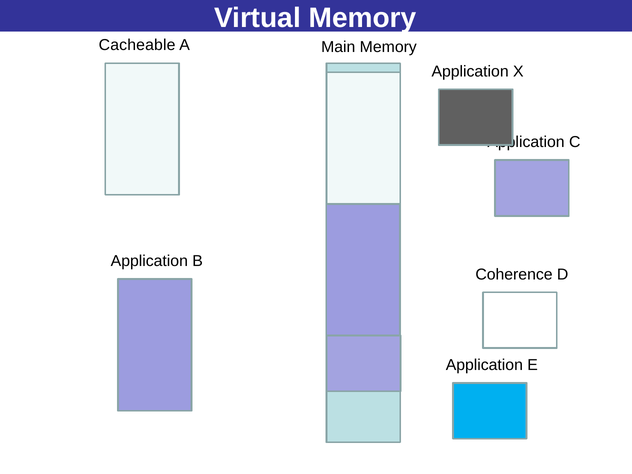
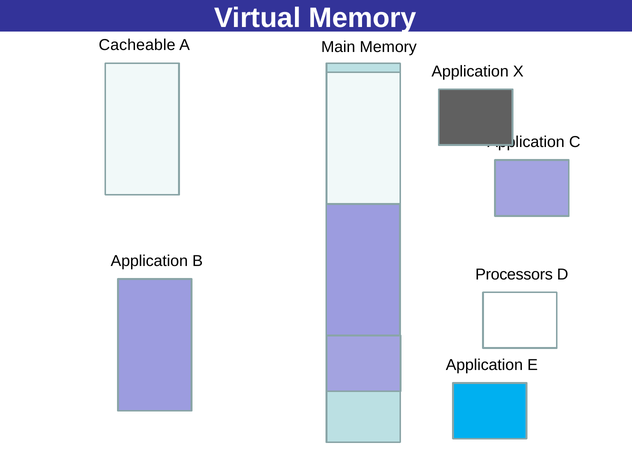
Coherence: Coherence -> Processors (514, 274)
